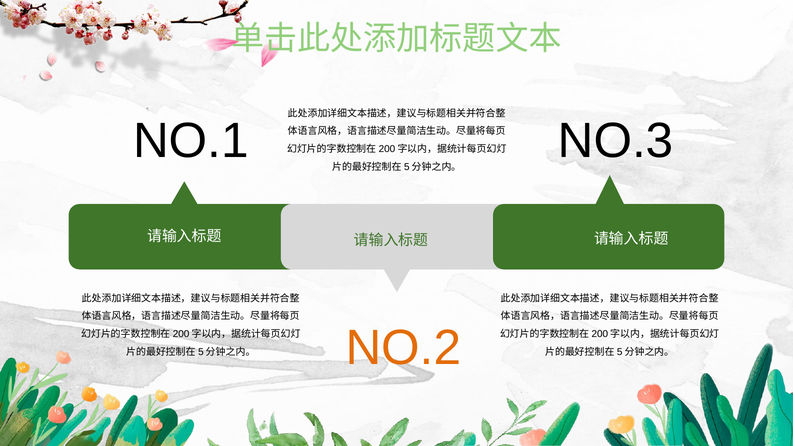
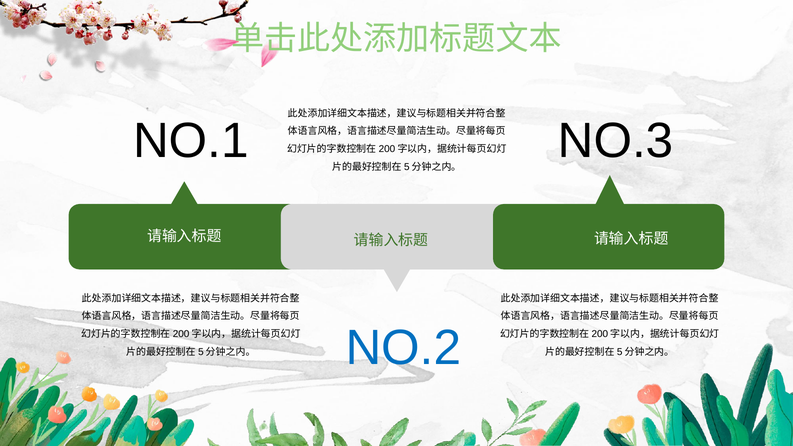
NO.2 colour: orange -> blue (403, 348)
